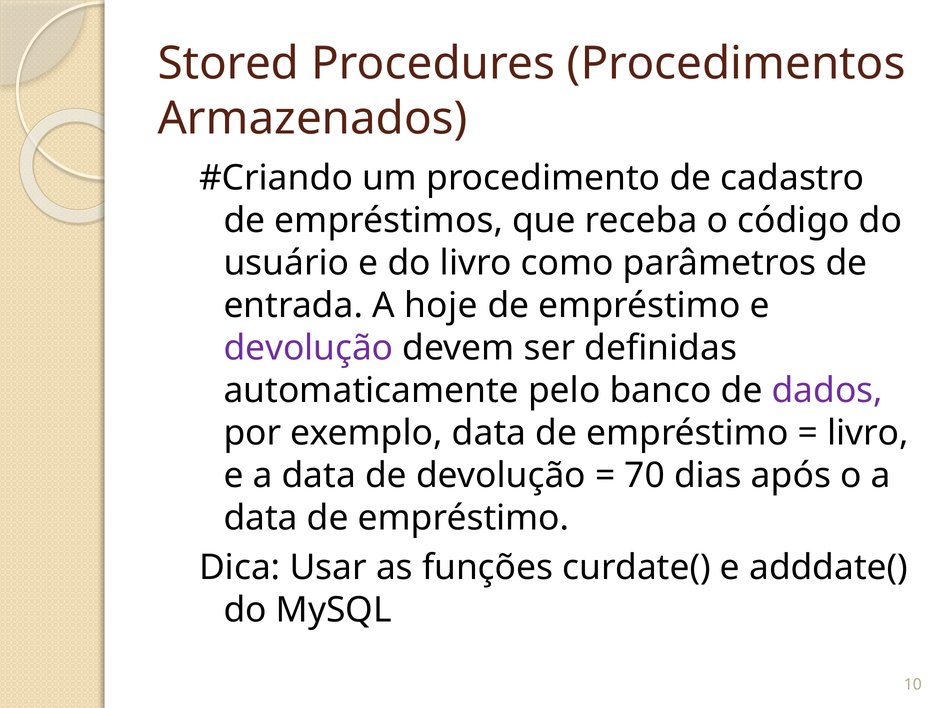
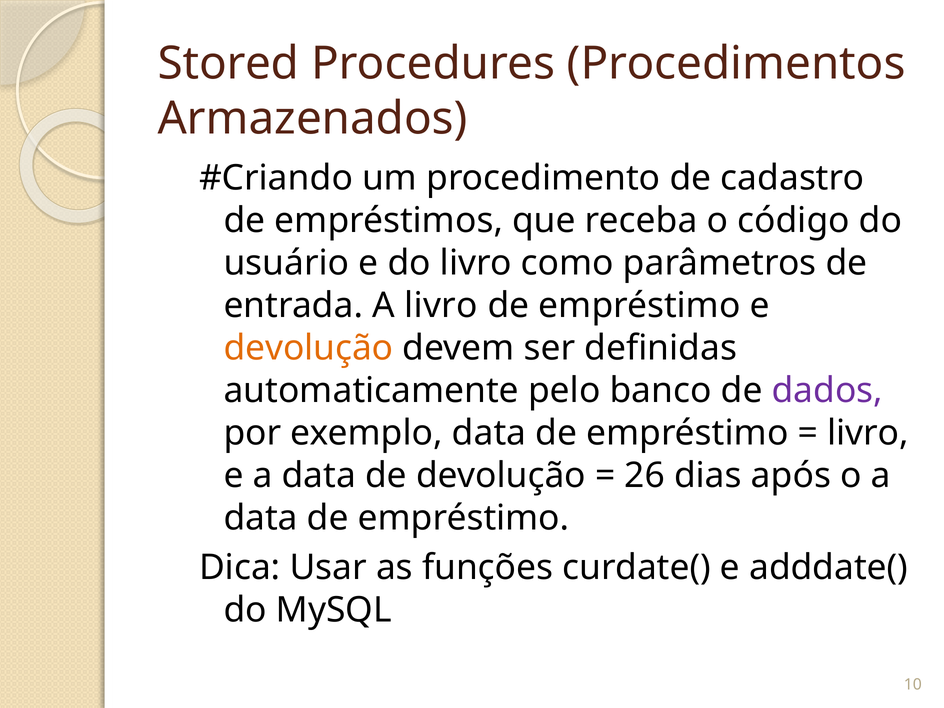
A hoje: hoje -> livro (441, 305)
devolução colour: purple -> orange (308, 348)
70: 70 -> 26 (645, 475)
